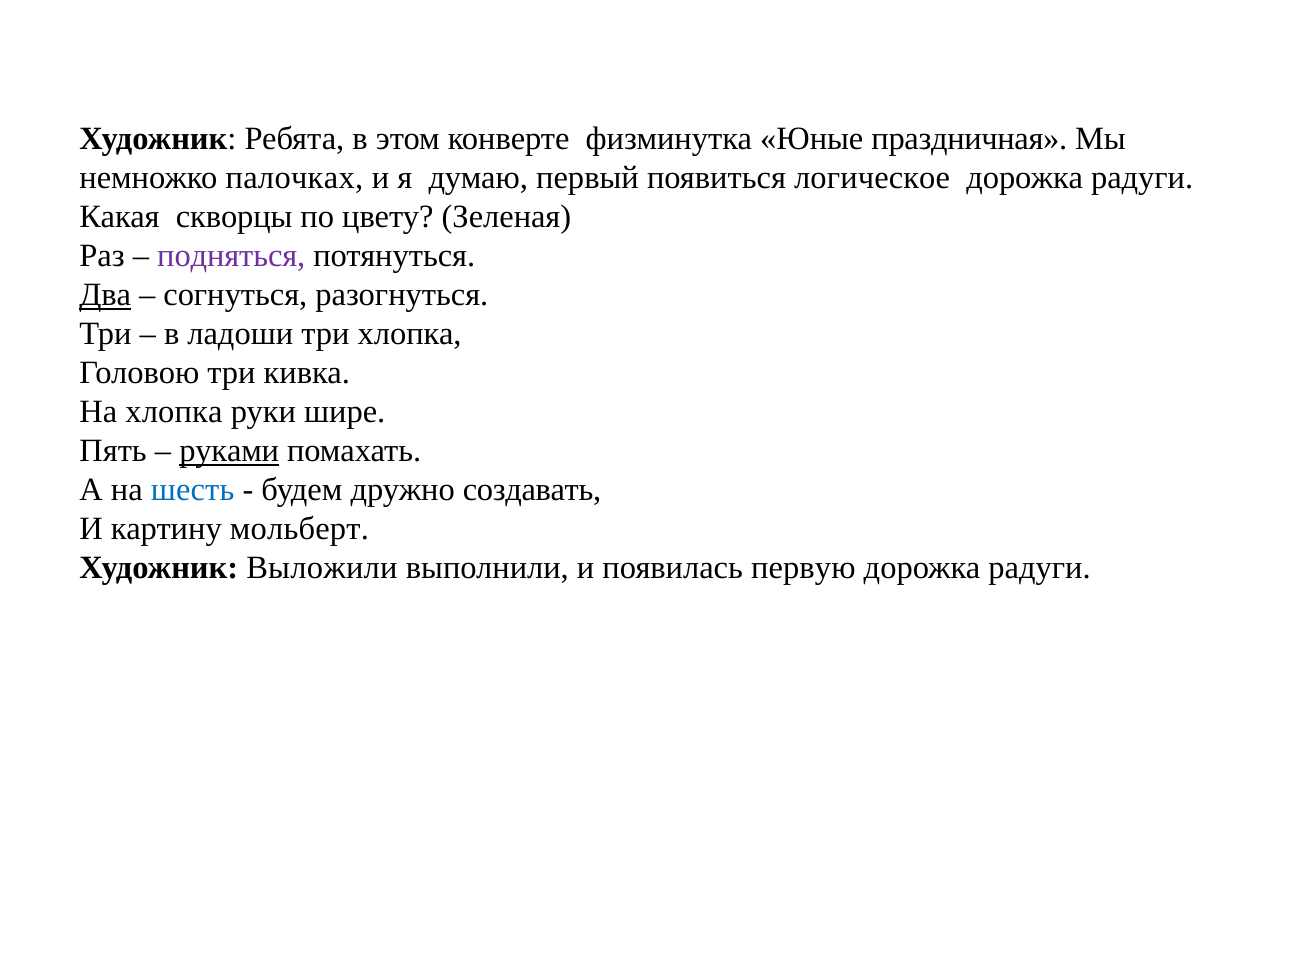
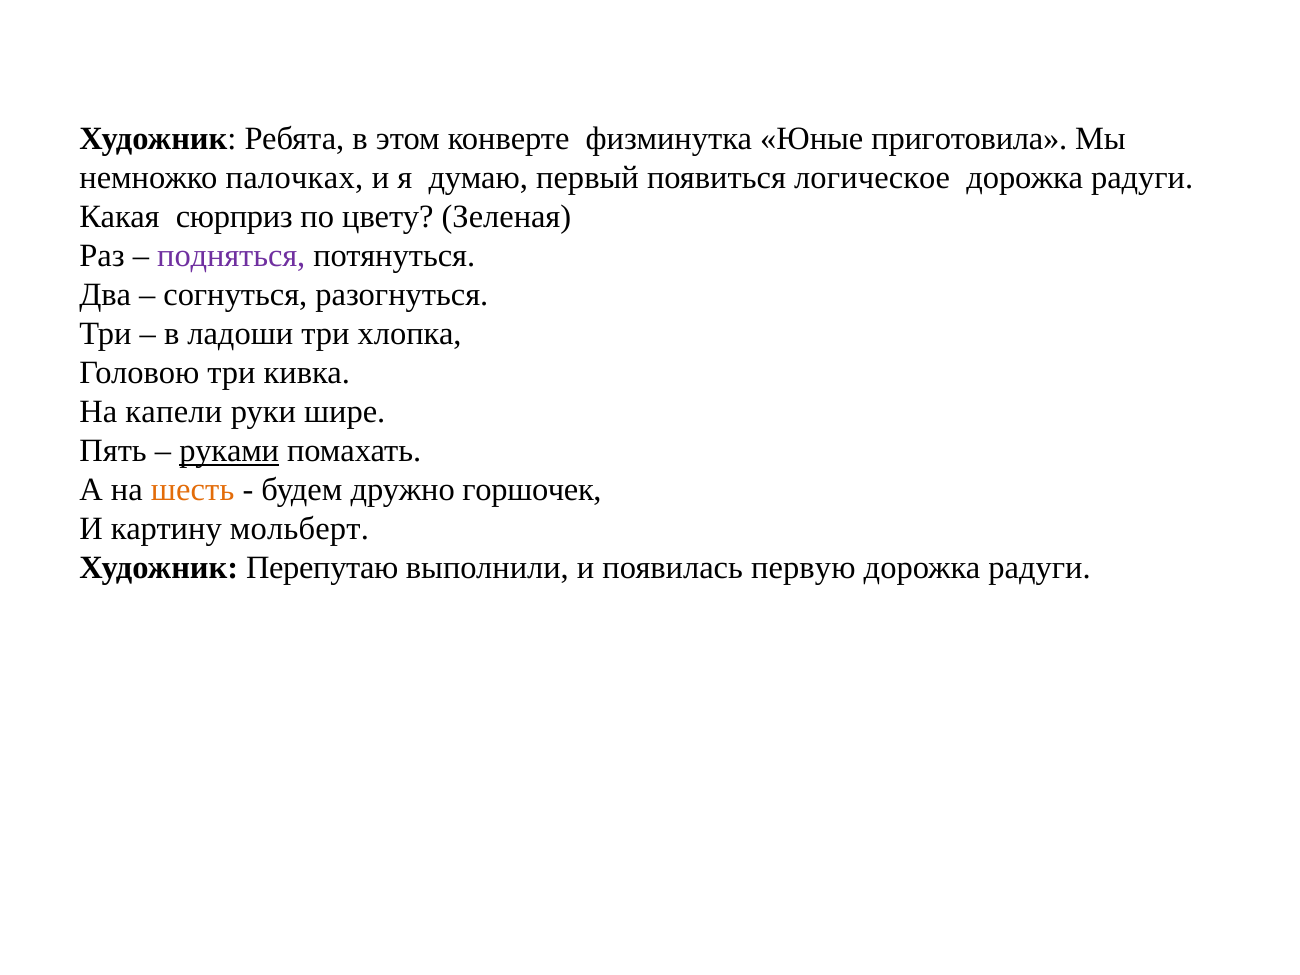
праздничная: праздничная -> приготовила (969, 139)
скворцы: скворцы -> сюрприз (234, 217)
Два underline: present -> none (105, 295)
На хлопка: хлопка -> капели (174, 412)
шесть colour: blue -> orange (193, 490)
создавать: создавать -> горшочек (532, 490)
Выложили: Выложили -> Перепутаю (322, 568)
